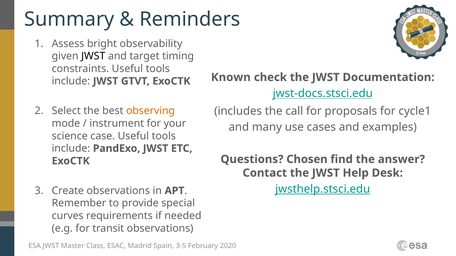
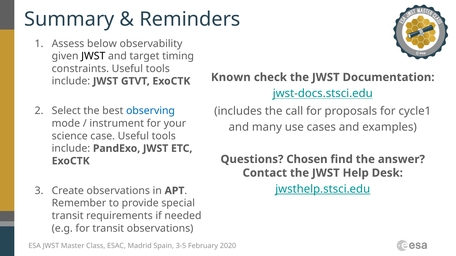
bright: bright -> below (102, 44)
observing colour: orange -> blue (151, 111)
curves: curves -> transit (68, 216)
